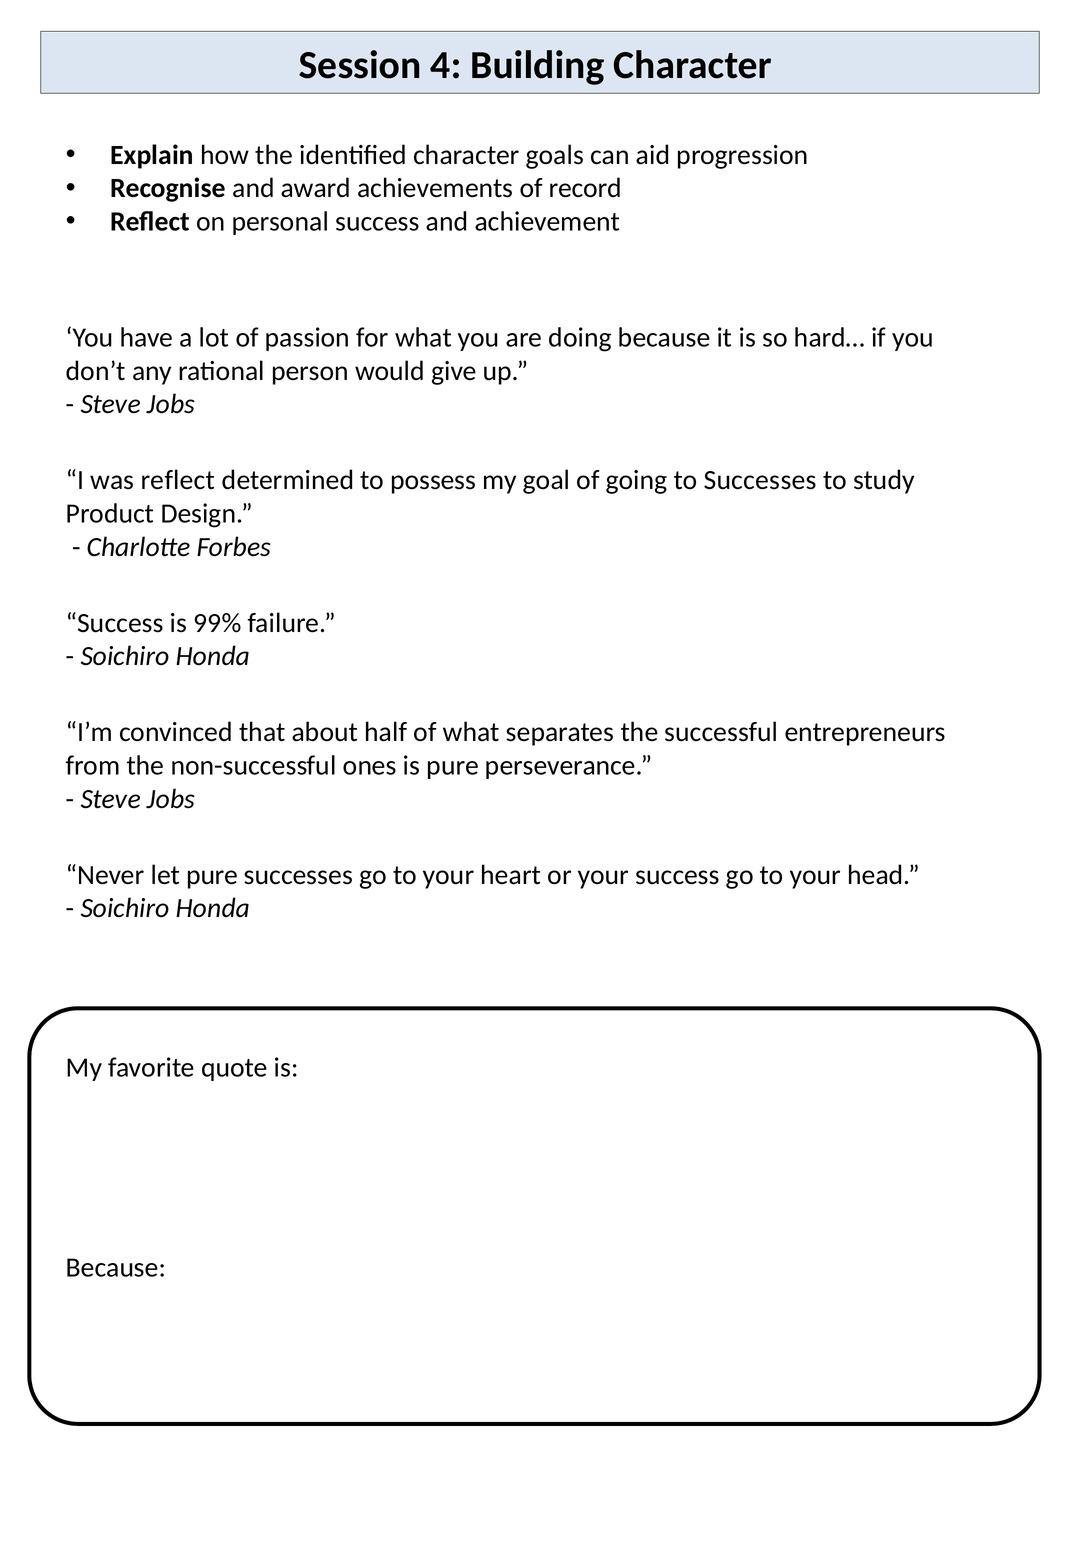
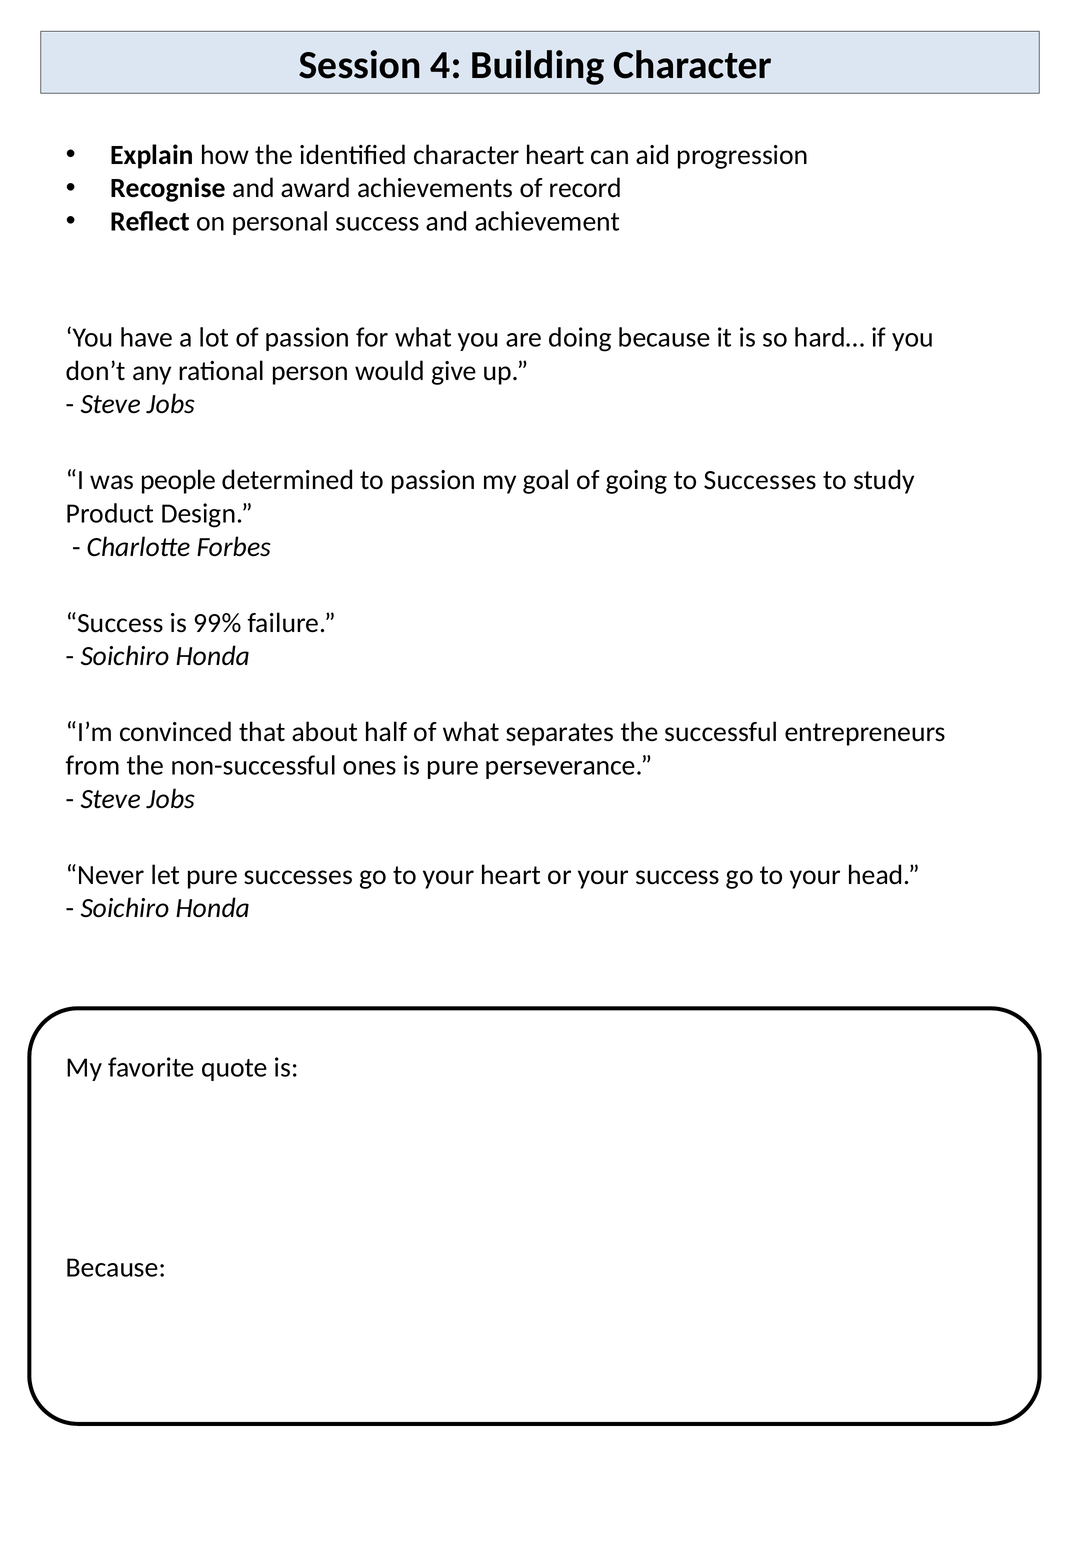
character goals: goals -> heart (555, 155)
was reflect: reflect -> people (178, 480)
to possess: possess -> passion (433, 480)
